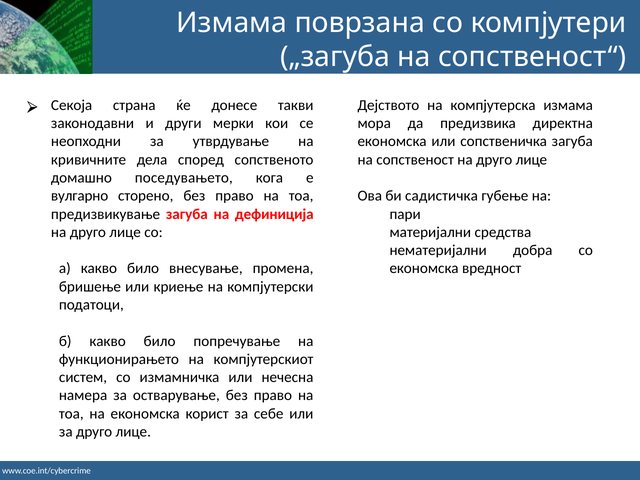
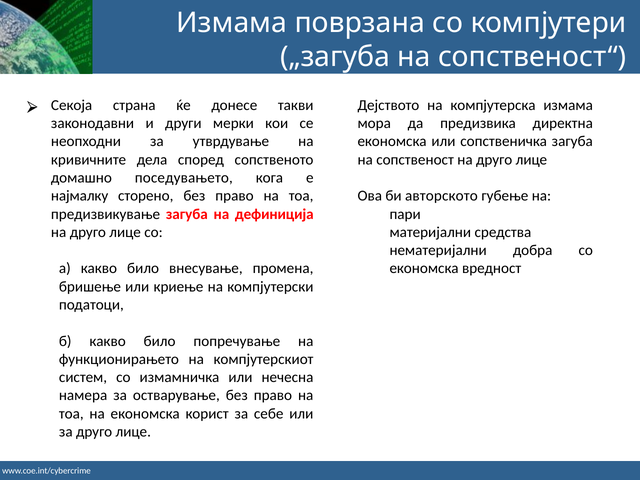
вулгарно: вулгарно -> најмалку (80, 196)
садистичка: садистичка -> авторското (441, 196)
